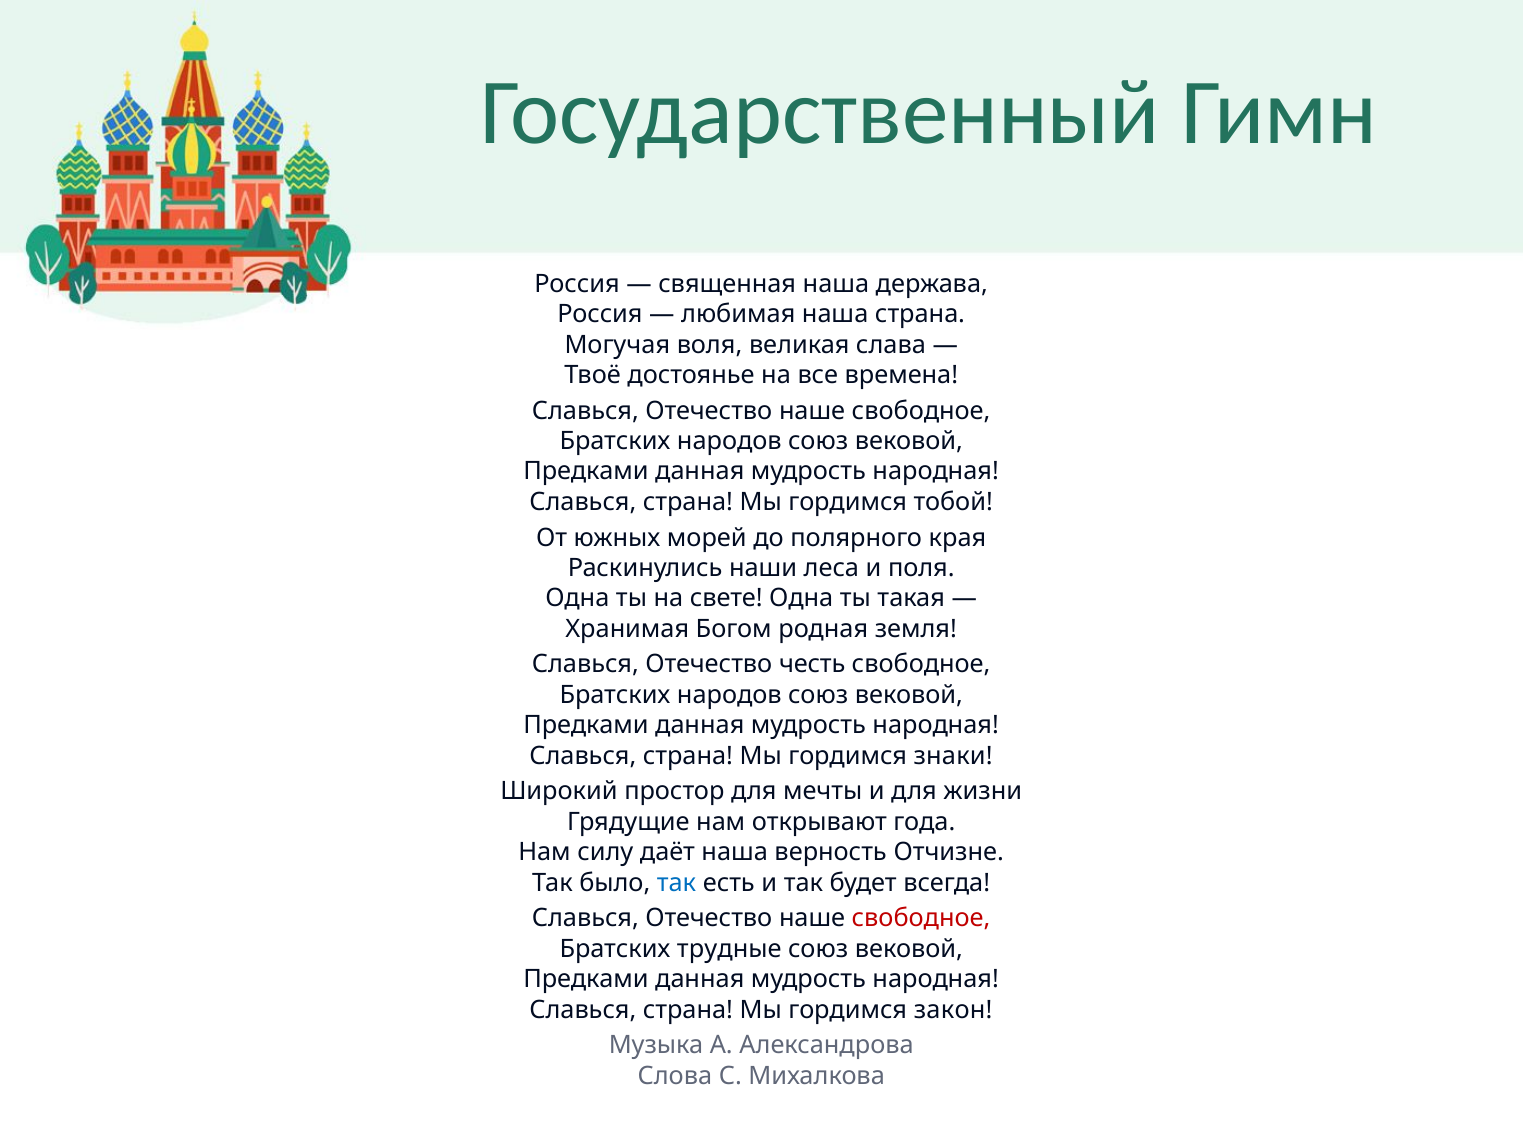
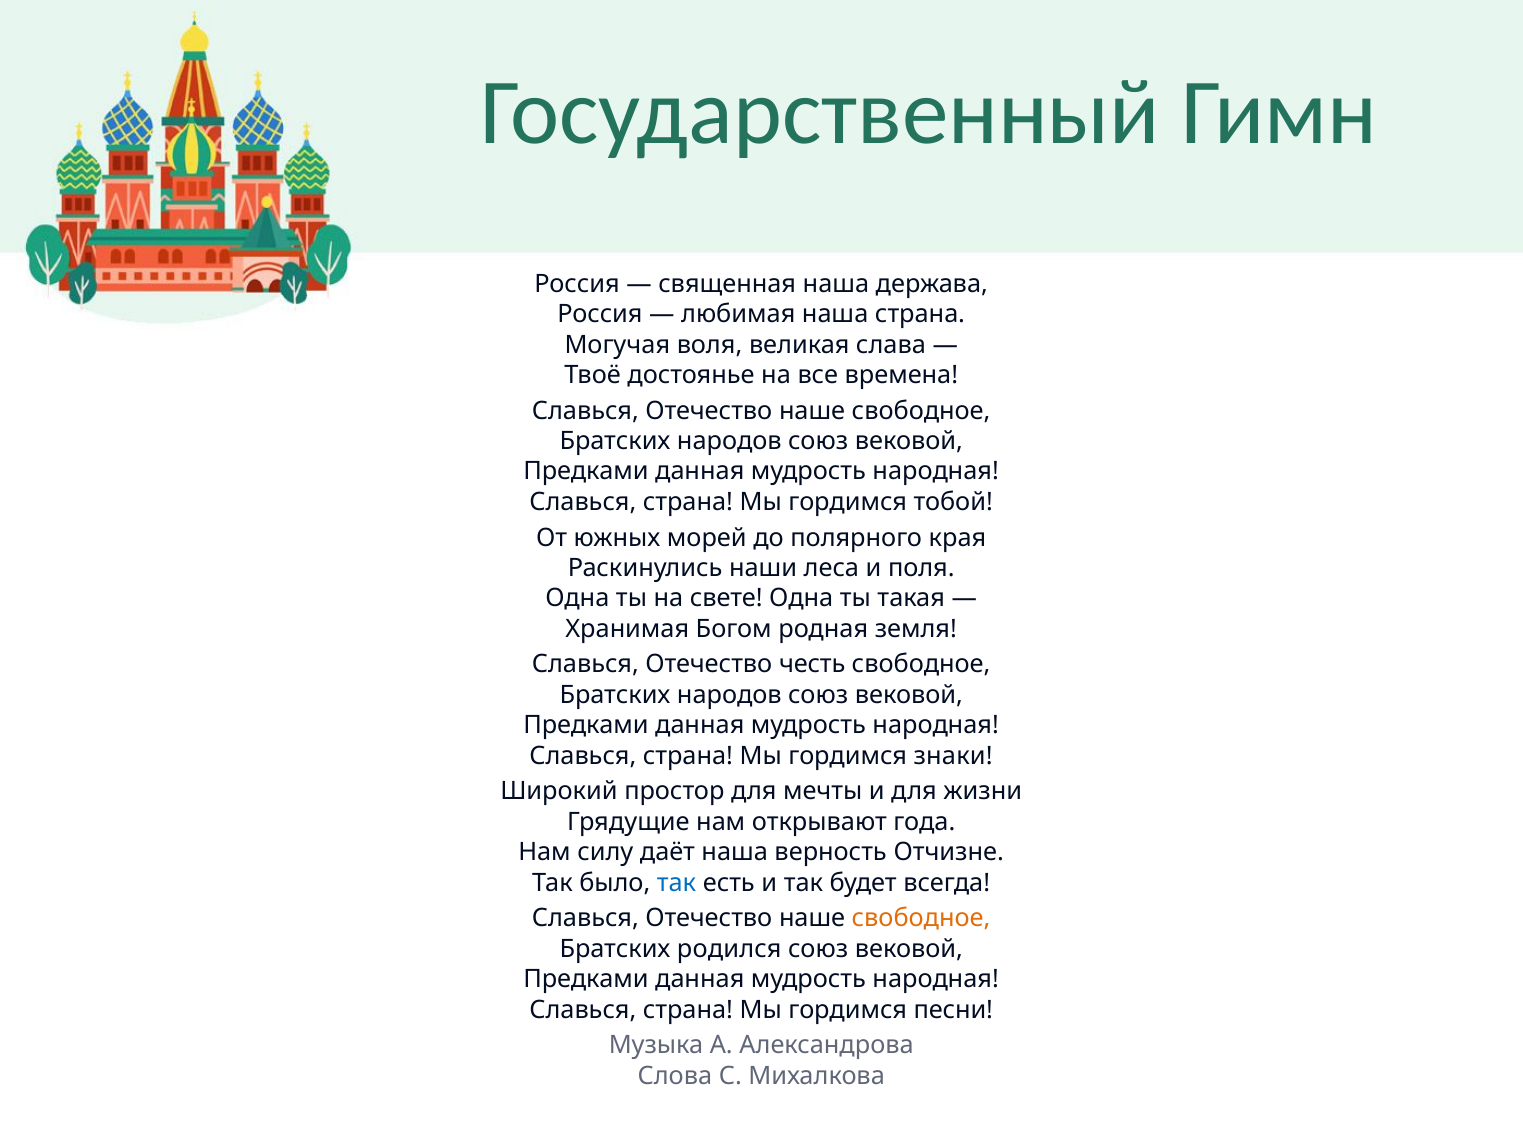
свободное colour: red -> orange (921, 919)
трудные: трудные -> родился (729, 949)
закон: закон -> песни (953, 1010)
